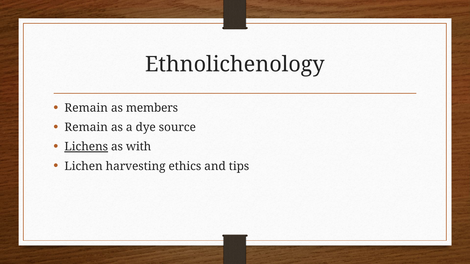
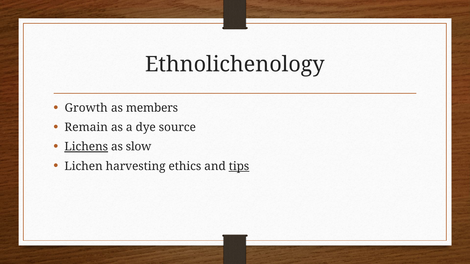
Remain: Remain -> Growth (86, 108)
with: with -> slow (139, 147)
tips underline: none -> present (239, 166)
